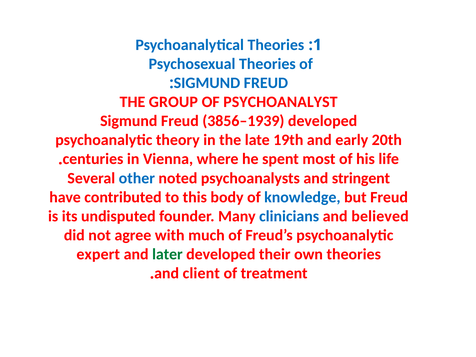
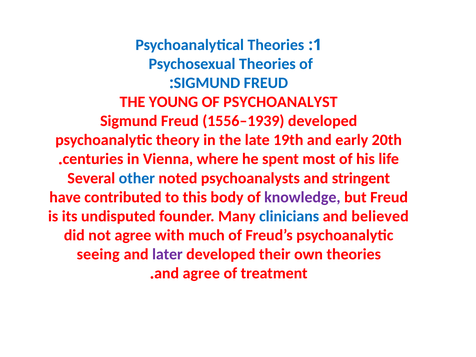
GROUP: GROUP -> YOUNG (173, 102)
3856–1939: 3856–1939 -> 1556–1939 (243, 121)
knowledge colour: blue -> purple (302, 197)
expert: expert -> seeing (98, 254)
later colour: green -> purple (167, 254)
and client: client -> agree (201, 273)
